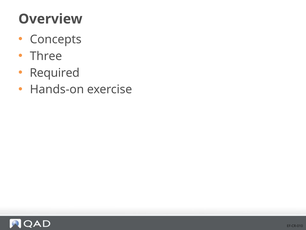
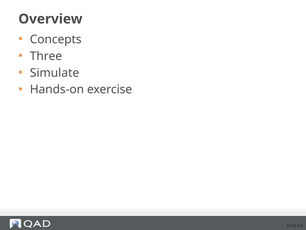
Required: Required -> Simulate (55, 73)
